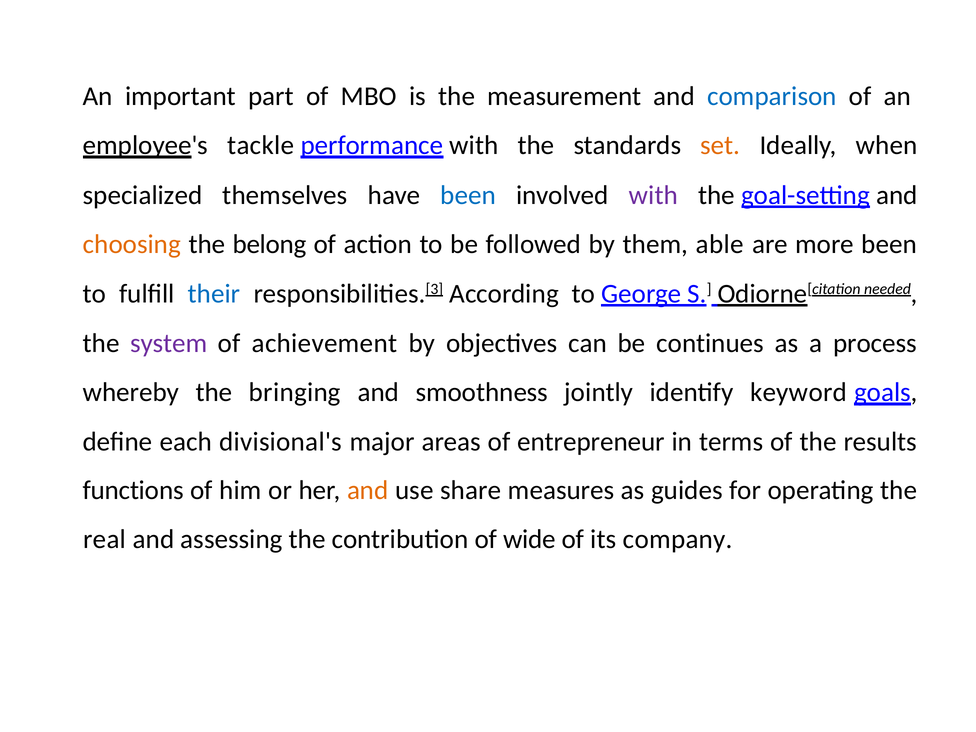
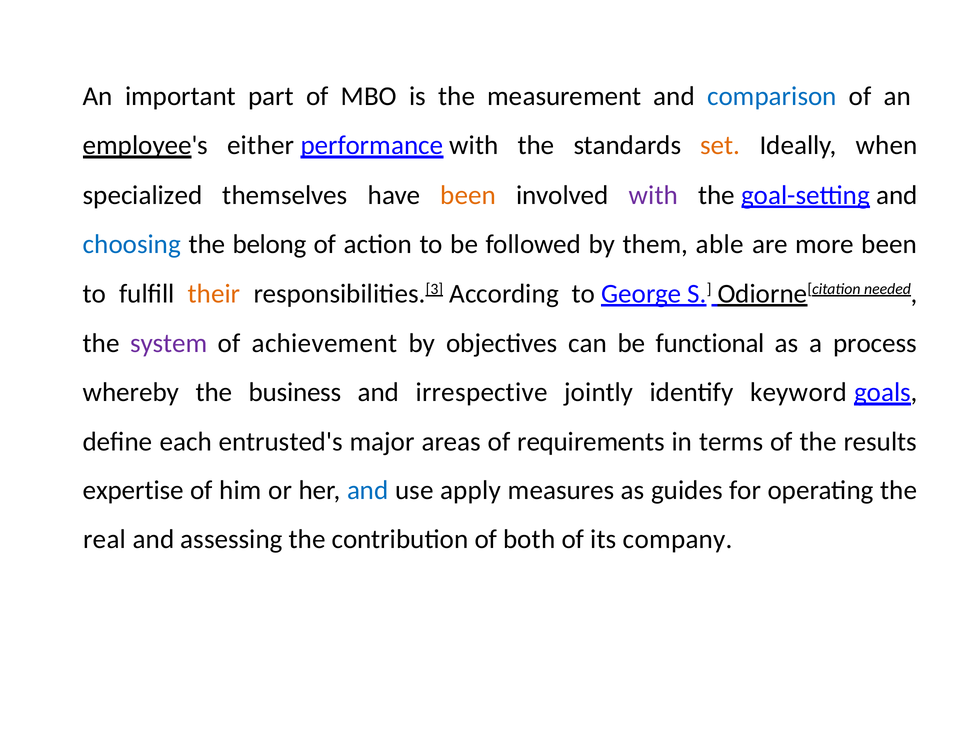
tackle: tackle -> either (261, 145)
been colour: blue -> orange (468, 195)
choosing colour: orange -> blue (132, 245)
their colour: blue -> orange (214, 294)
continues: continues -> functional (710, 343)
bringing: bringing -> business (295, 392)
smoothness: smoothness -> irrespective (482, 392)
divisional's: divisional's -> entrusted's (281, 442)
entrepreneur: entrepreneur -> requirements (591, 442)
functions: functions -> expertise (133, 491)
and colour: orange -> blue (368, 491)
share: share -> apply (471, 491)
wide: wide -> both (529, 539)
